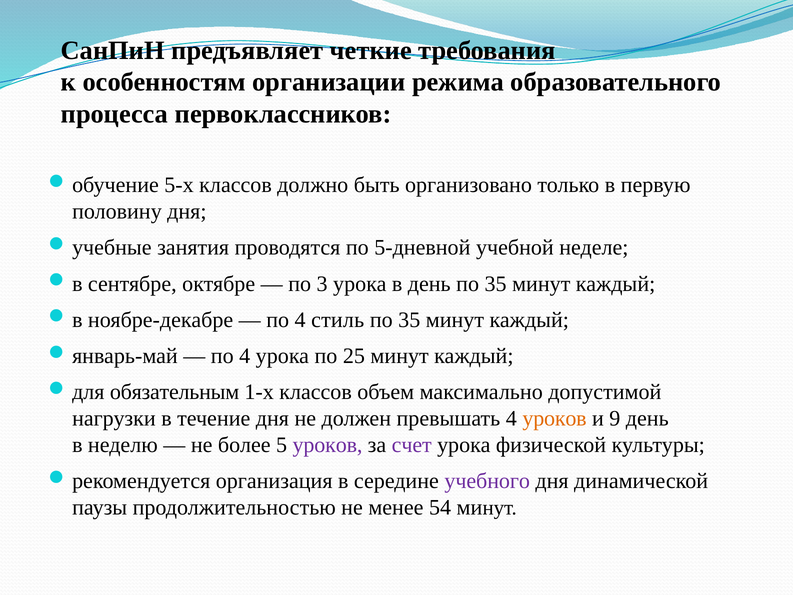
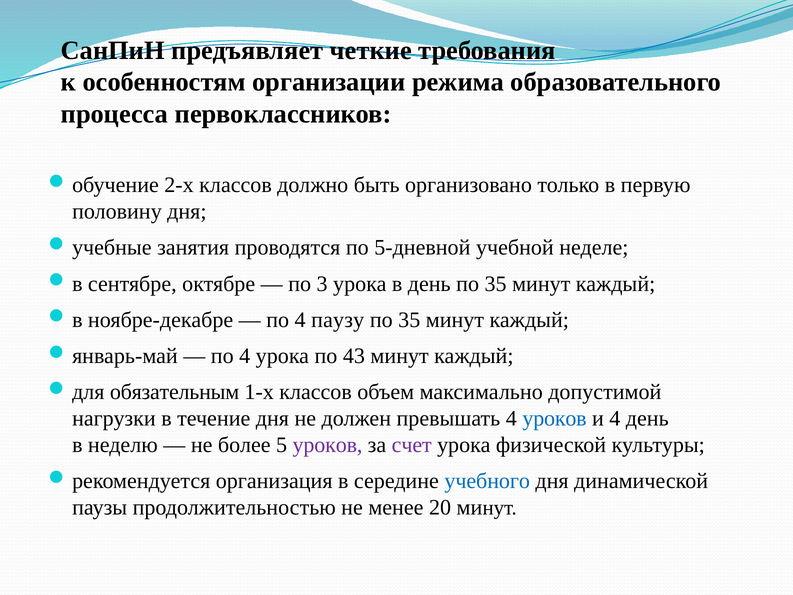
5-х: 5-х -> 2-х (179, 185)
стиль: стиль -> паузу (338, 320)
25: 25 -> 43 (354, 356)
уроков colour: orange -> blue (555, 418)
и 9: 9 -> 4 (615, 418)
учебного colour: purple -> blue (487, 481)
54: 54 -> 20 (440, 507)
